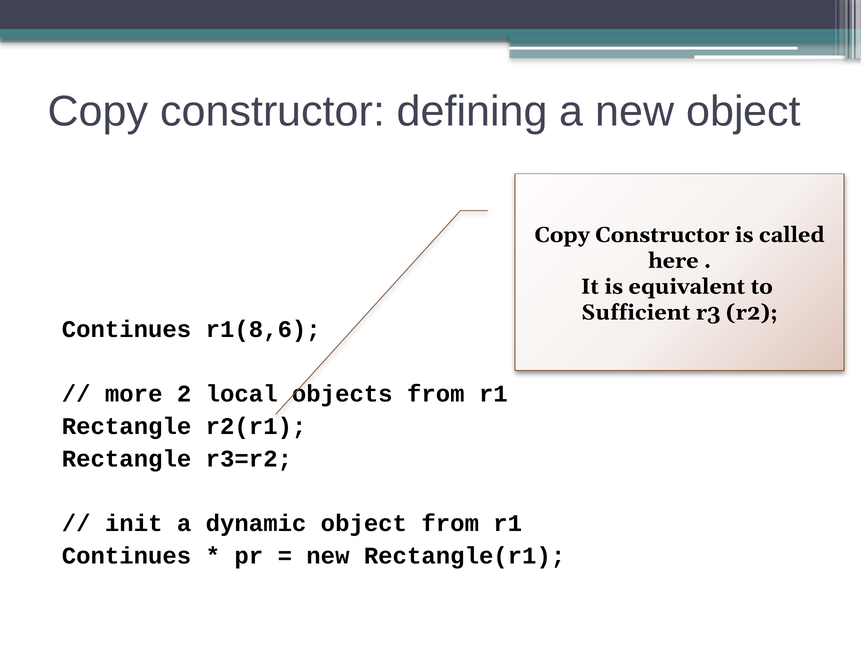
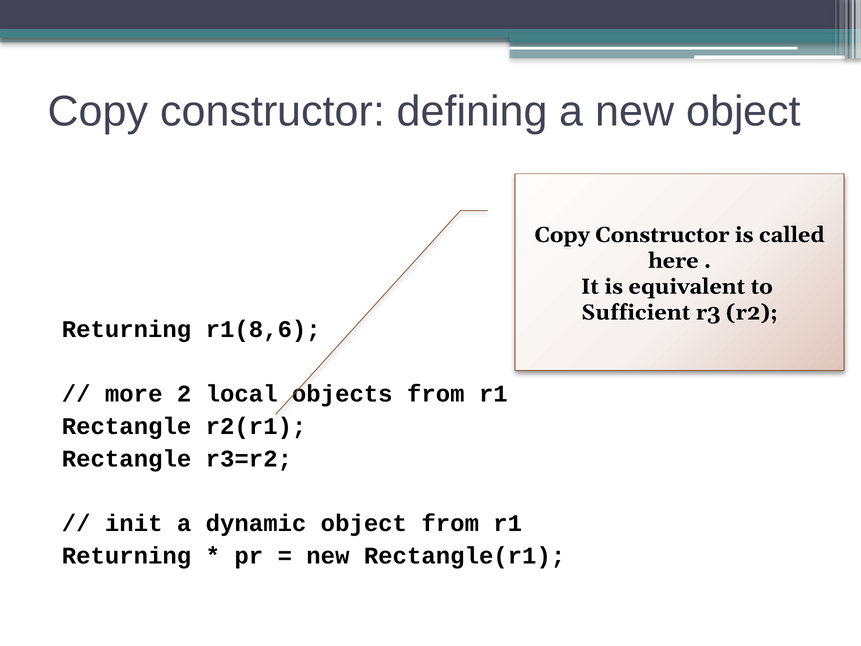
Continues: Continues -> Returning (127, 329)
Continues: Continues -> Returning (127, 555)
